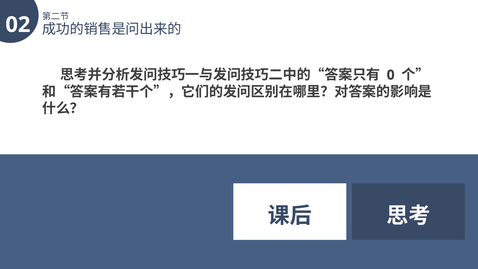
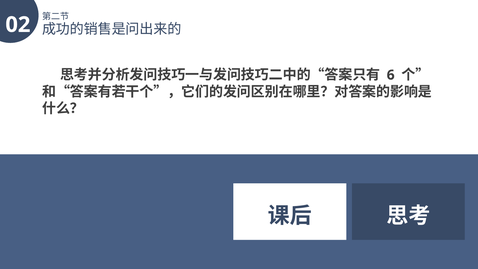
0: 0 -> 6 (391, 75)
